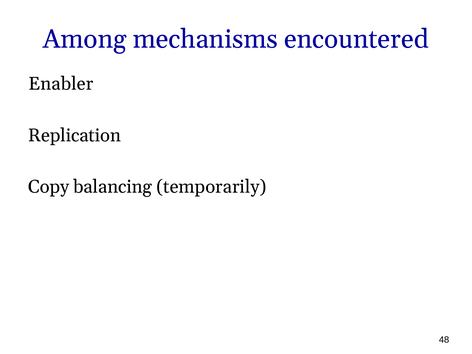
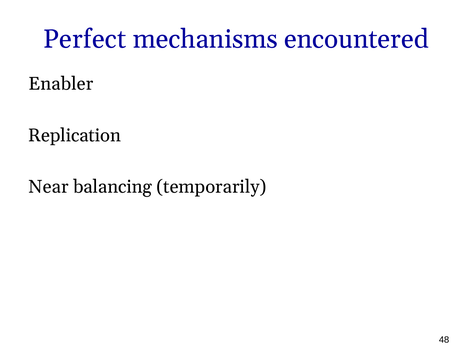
Among: Among -> Perfect (85, 39)
Copy: Copy -> Near (49, 187)
